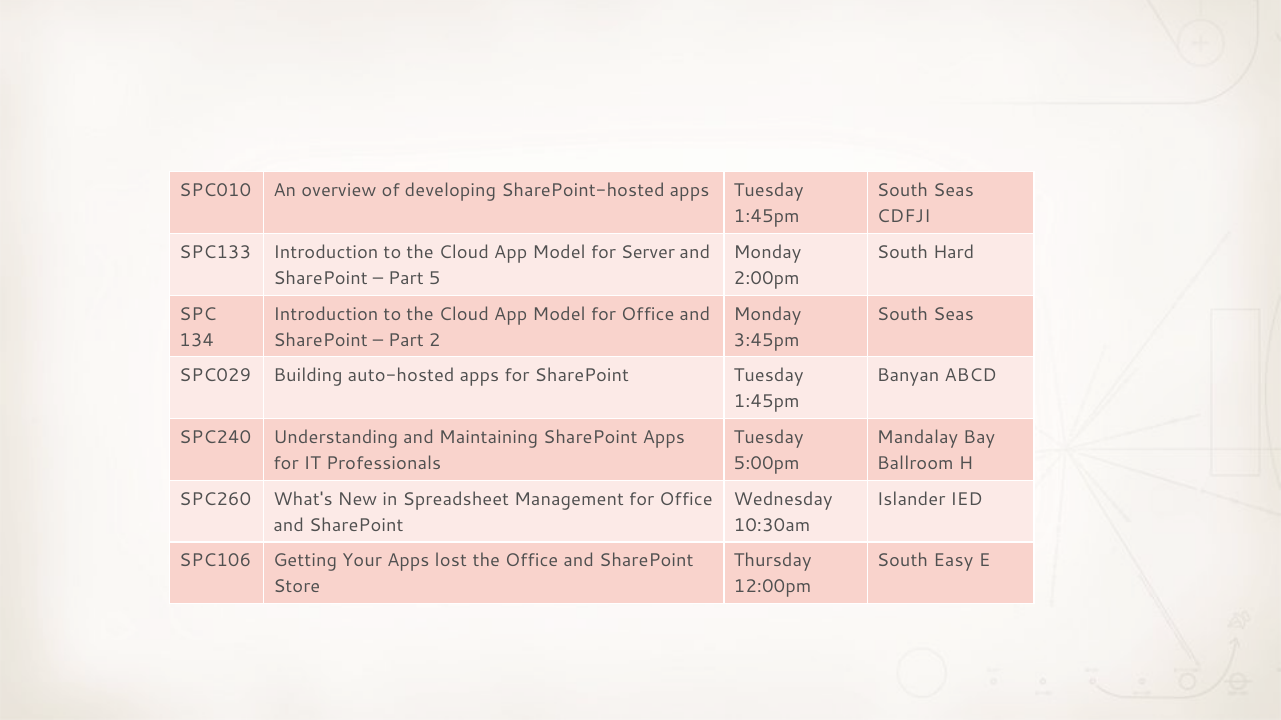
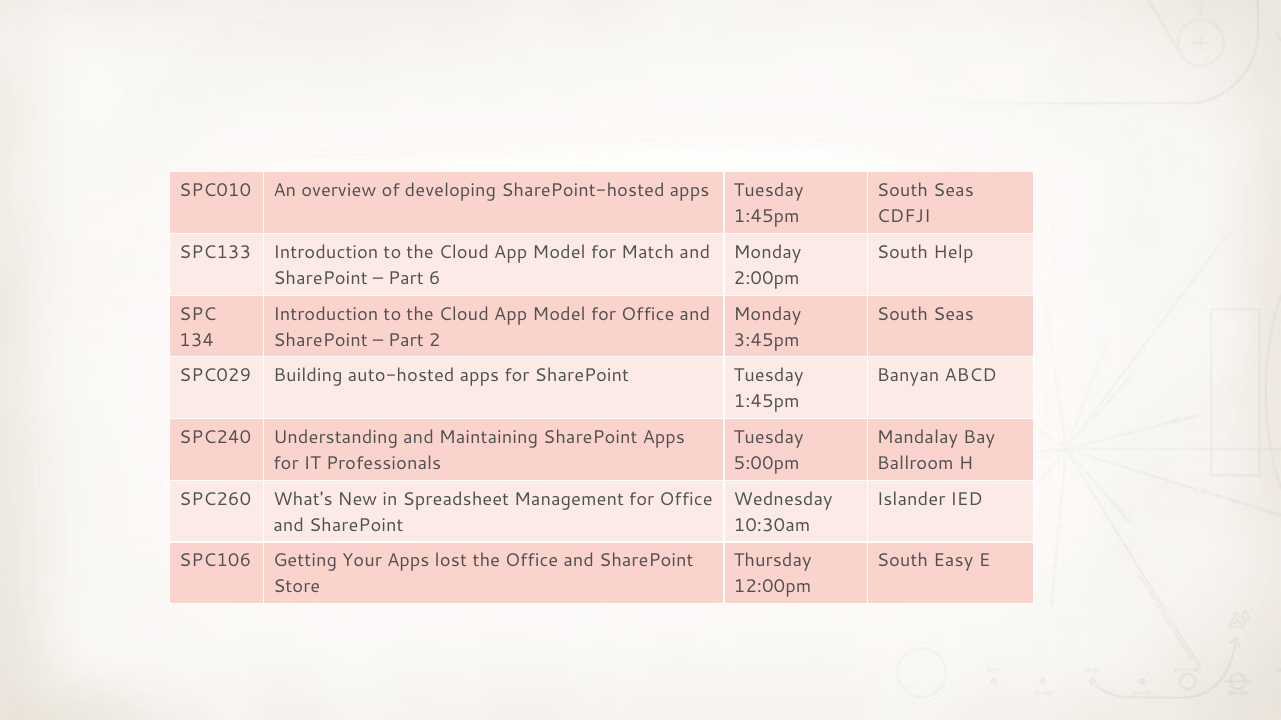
Server: Server -> Match (648, 252)
Hard: Hard -> Help (953, 252)
5: 5 -> 6 (435, 279)
